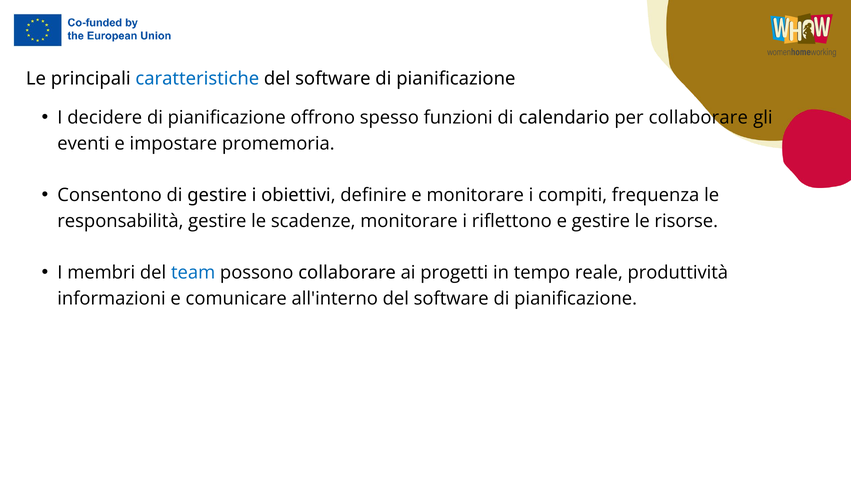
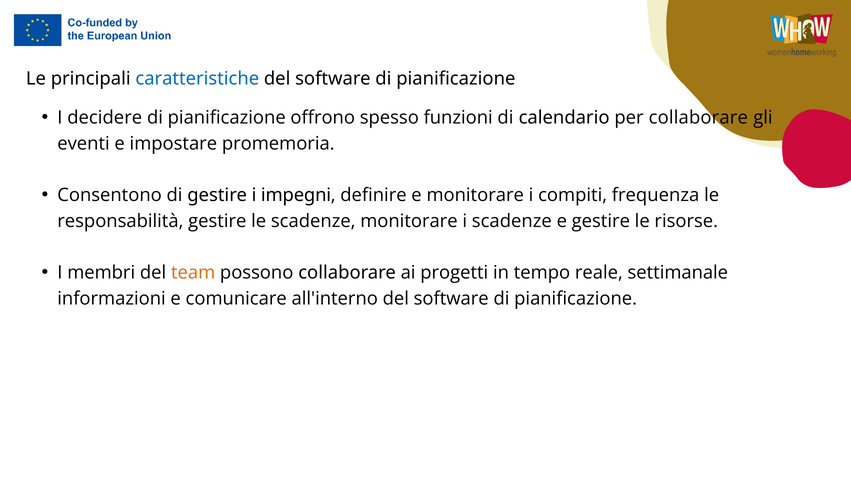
obiettivi: obiettivi -> impegni (296, 195)
i riflettono: riflettono -> scadenze (512, 221)
team colour: blue -> orange (193, 273)
produttività: produttività -> settimanale (678, 273)
